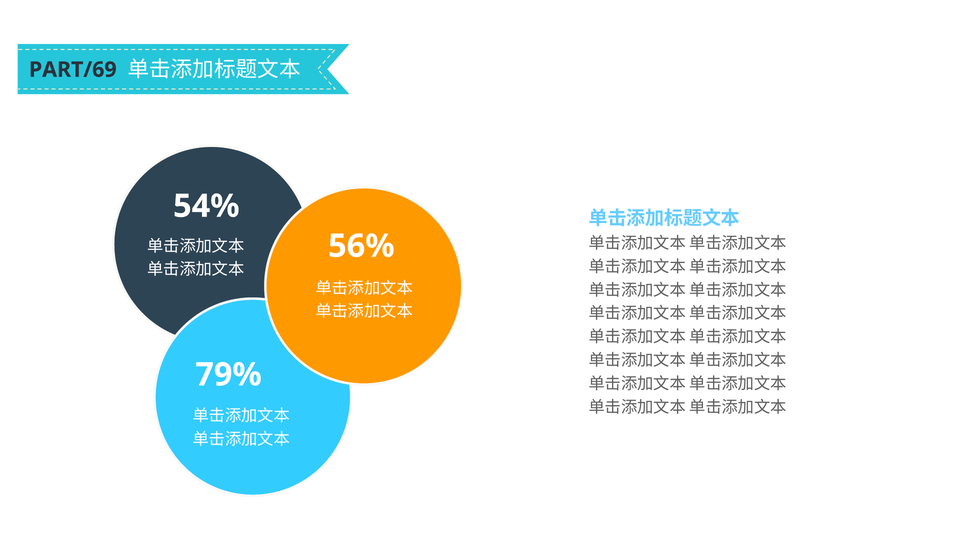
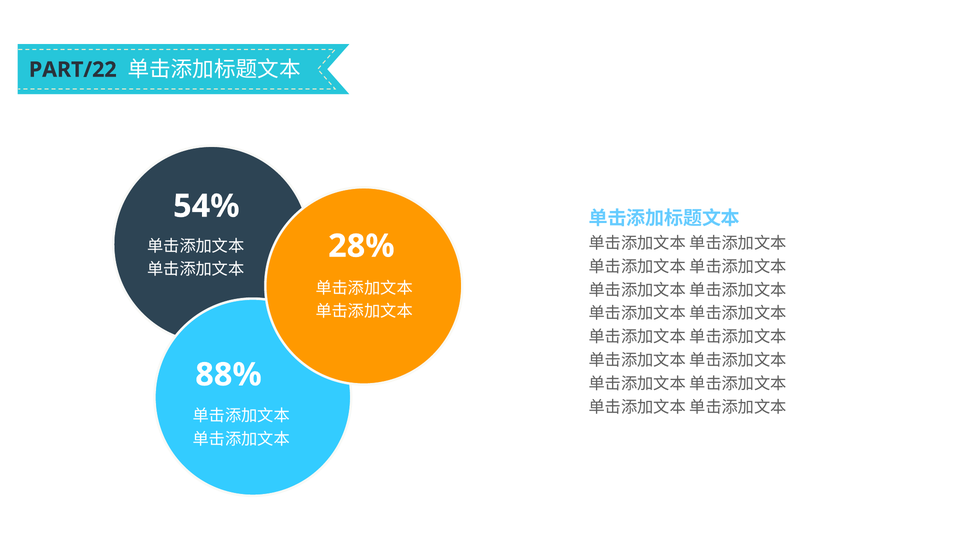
PART/69: PART/69 -> PART/22 (73, 70)
56%: 56% -> 28% (361, 246)
79%: 79% -> 88% (228, 374)
